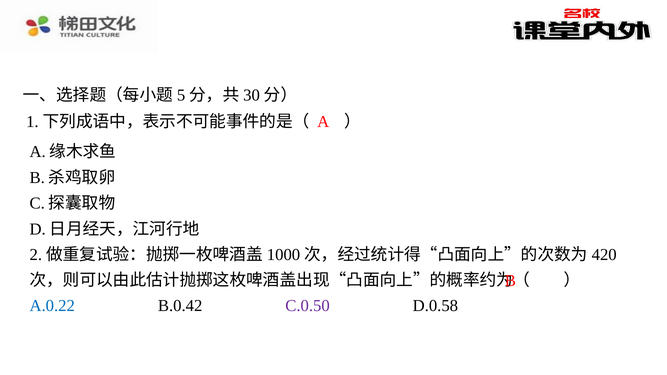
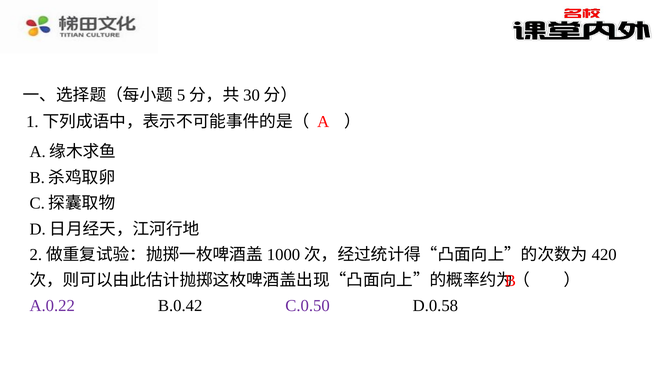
A.0.22 colour: blue -> purple (52, 306)
